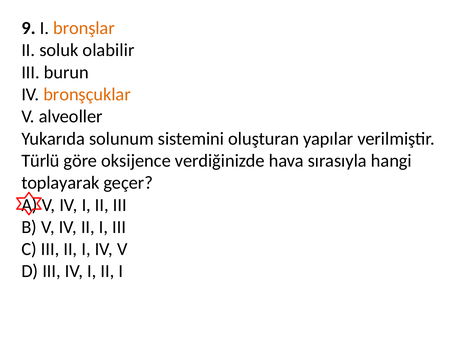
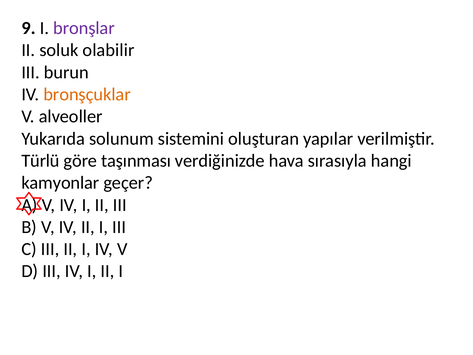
bronşlar colour: orange -> purple (84, 28)
oksijence: oksijence -> taşınması (136, 161)
toplayarak: toplayarak -> kamyonlar (60, 183)
